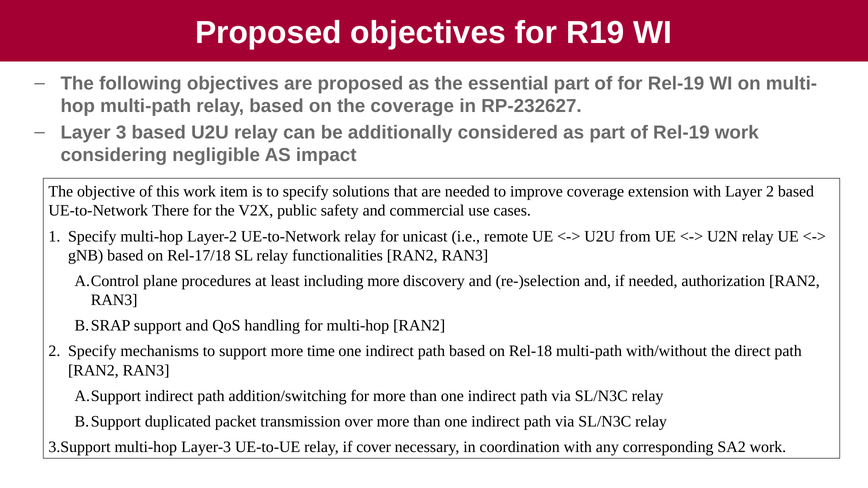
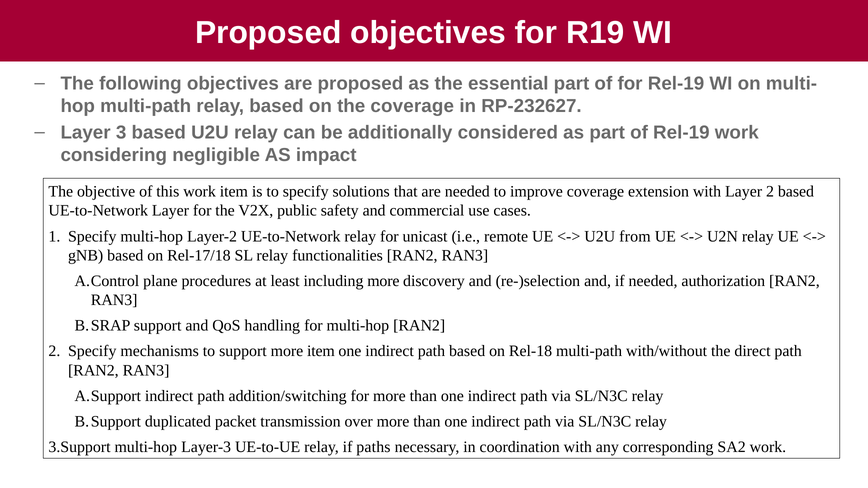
UE-to-Network There: There -> Layer (171, 211)
more time: time -> item (321, 351)
cover: cover -> paths (373, 447)
